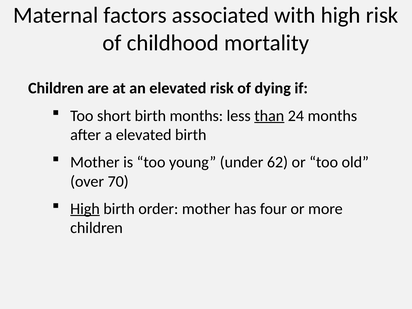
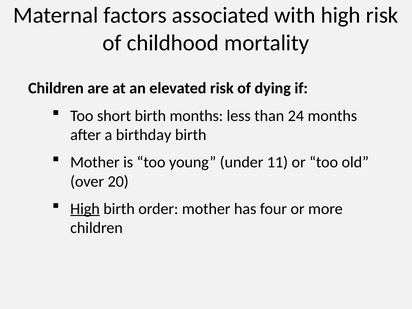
than underline: present -> none (269, 116)
a elevated: elevated -> birthday (144, 135)
62: 62 -> 11 (277, 162)
70: 70 -> 20 (118, 181)
